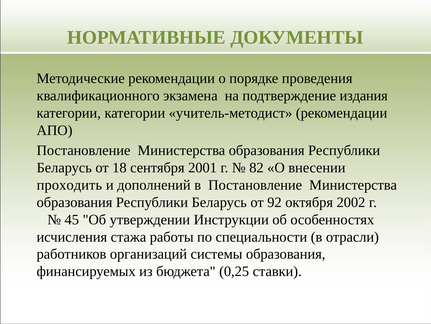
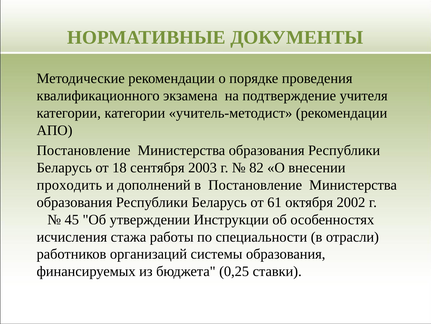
издания: издания -> учителя (364, 96)
2001: 2001 -> 2003 (203, 167)
92: 92 -> 61 (274, 202)
